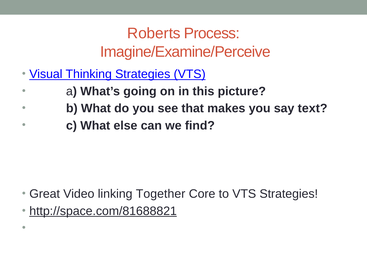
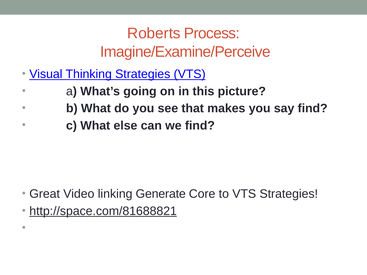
say text: text -> find (313, 109)
Together: Together -> Generate (161, 194)
